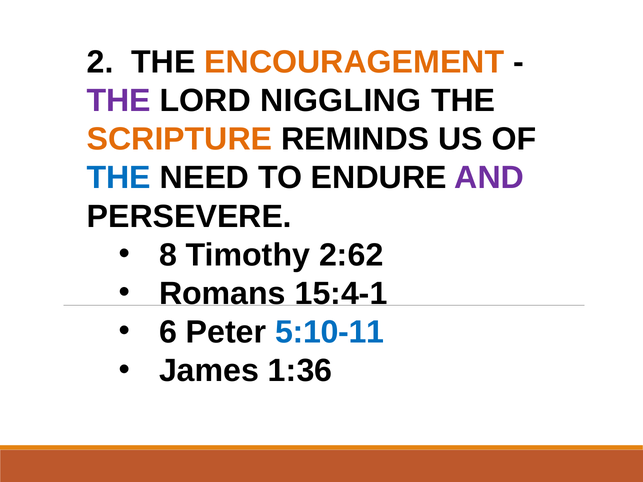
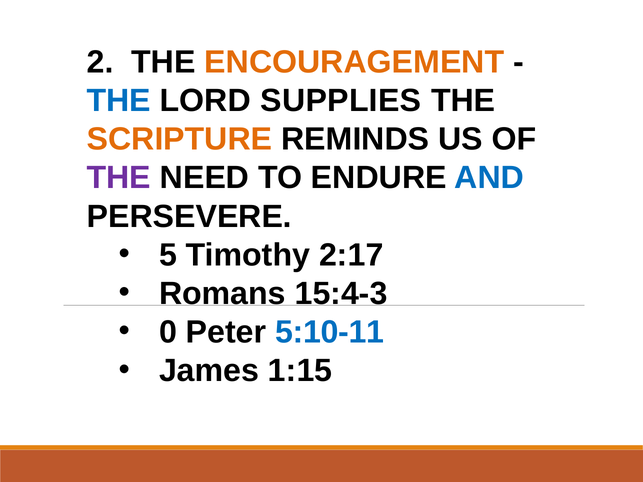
THE colour: purple -> blue (119, 101)
NIGGLING: NIGGLING -> SUPPLIES (341, 101)
THE colour: blue -> purple (119, 178)
AND colour: purple -> blue (489, 178)
8: 8 -> 5 (168, 255)
2:62: 2:62 -> 2:17 (351, 255)
15:4-1: 15:4-1 -> 15:4-3 (341, 294)
6: 6 -> 0 (168, 332)
1:36: 1:36 -> 1:15 (300, 371)
